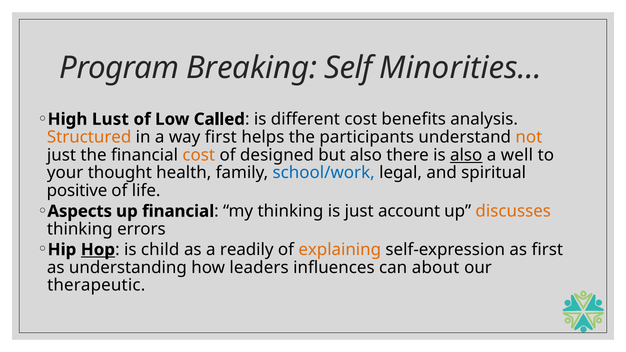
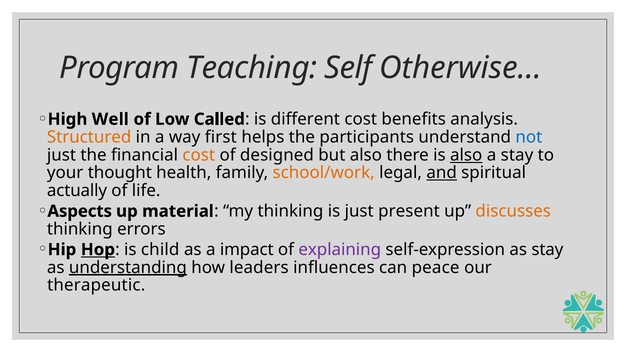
Breaking: Breaking -> Teaching (252, 68)
Minorities…: Minorities… -> Otherwise… (461, 68)
Lust: Lust -> Well (110, 119)
not colour: orange -> blue (529, 137)
a well: well -> stay (517, 155)
school/work colour: blue -> orange (324, 173)
and underline: none -> present (442, 173)
positive: positive -> actually (77, 191)
up financial: financial -> material (178, 211)
account: account -> present (409, 211)
readily: readily -> impact (247, 250)
explaining colour: orange -> purple (340, 250)
as first: first -> stay (547, 250)
understanding underline: none -> present (128, 268)
about: about -> peace (436, 268)
